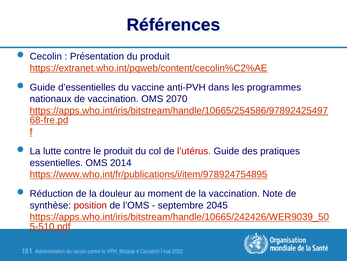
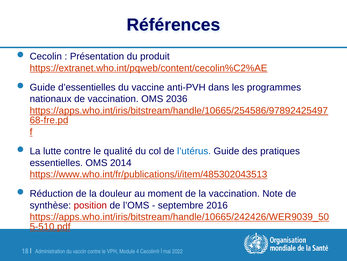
2070: 2070 -> 2036 (177, 99)
le produit: produit -> qualité (118, 151)
l’utérus colour: red -> blue (194, 151)
https://www.who.int/fr/publications/i/item/978924754895: https://www.who.int/fr/publications/i/item/978924754895 -> https://www.who.int/fr/publications/i/item/485302043513 (149, 174)
2045: 2045 -> 2016 (217, 205)
